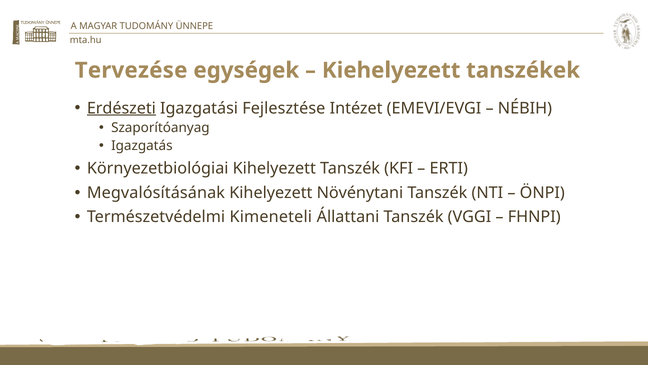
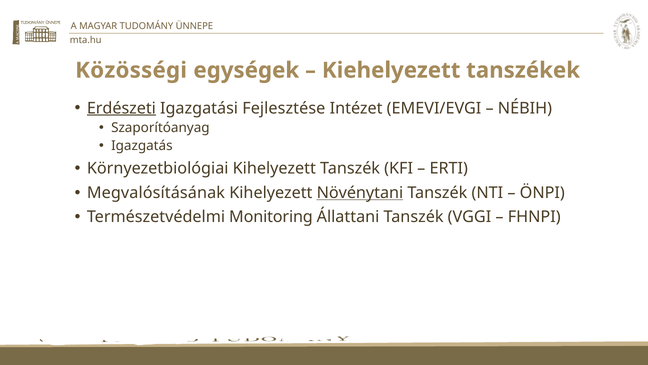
Tervezése: Tervezése -> Közösségi (131, 70)
Növénytani underline: none -> present (360, 193)
Kimeneteli: Kimeneteli -> Monitoring (271, 217)
